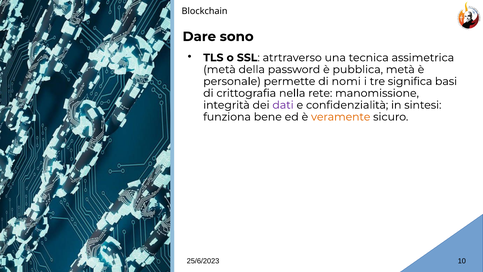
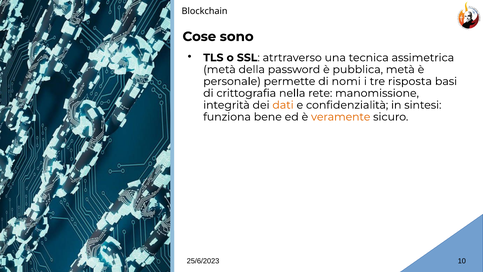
Dare: Dare -> Cose (199, 37)
significa: significa -> risposta (410, 81)
dati colour: purple -> orange (283, 105)
